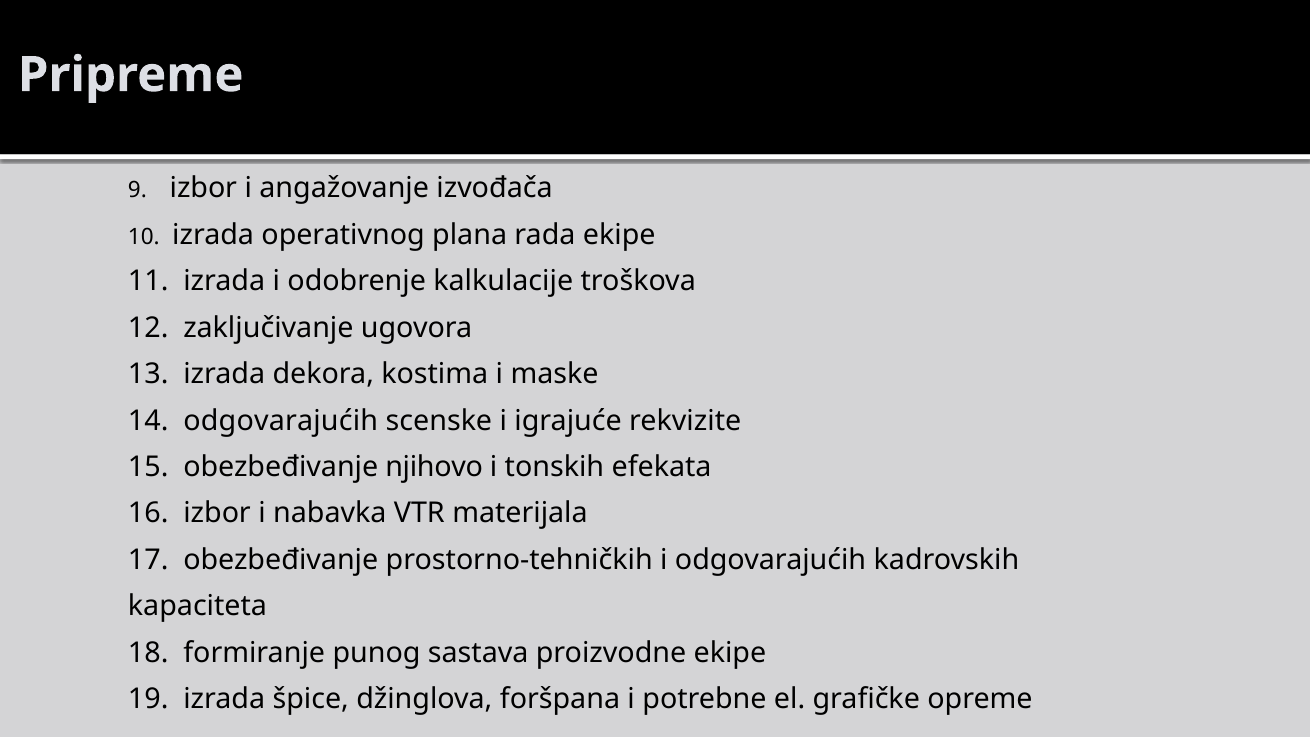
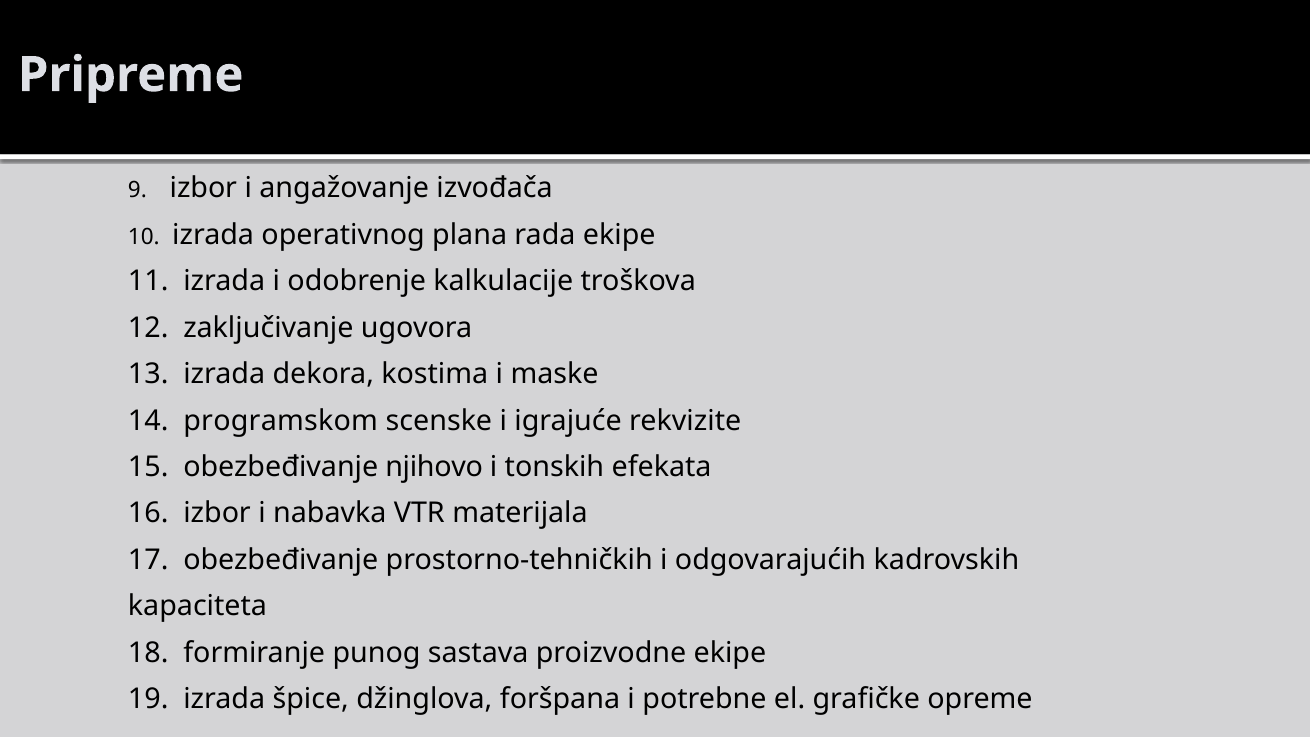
14 odgovarajućih: odgovarajućih -> programskom (281, 421)
